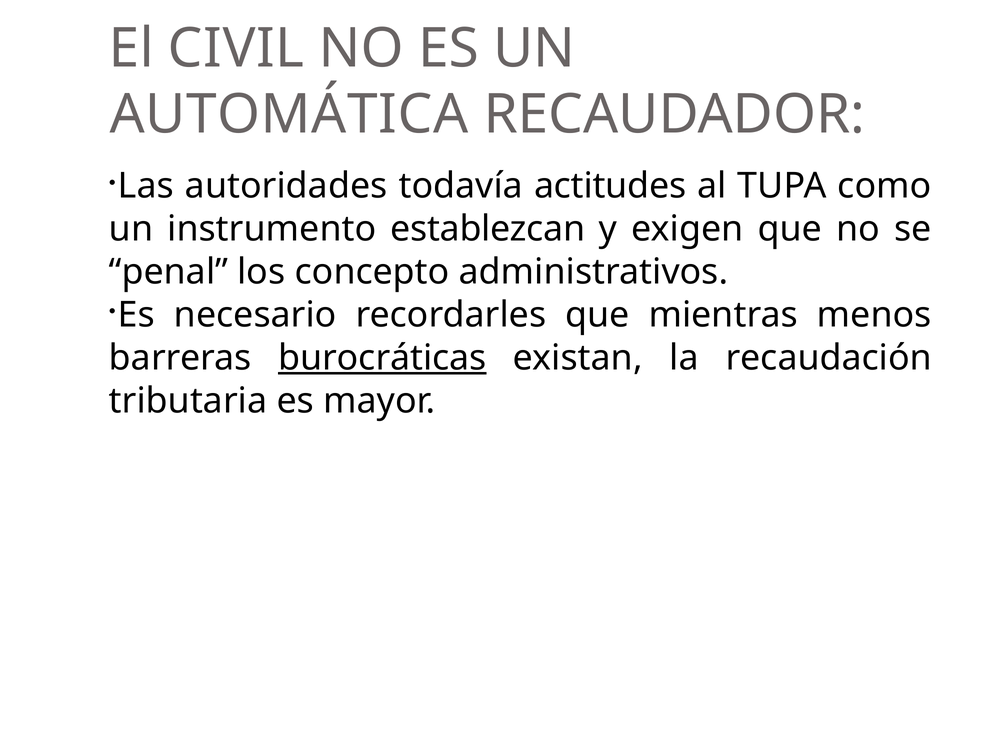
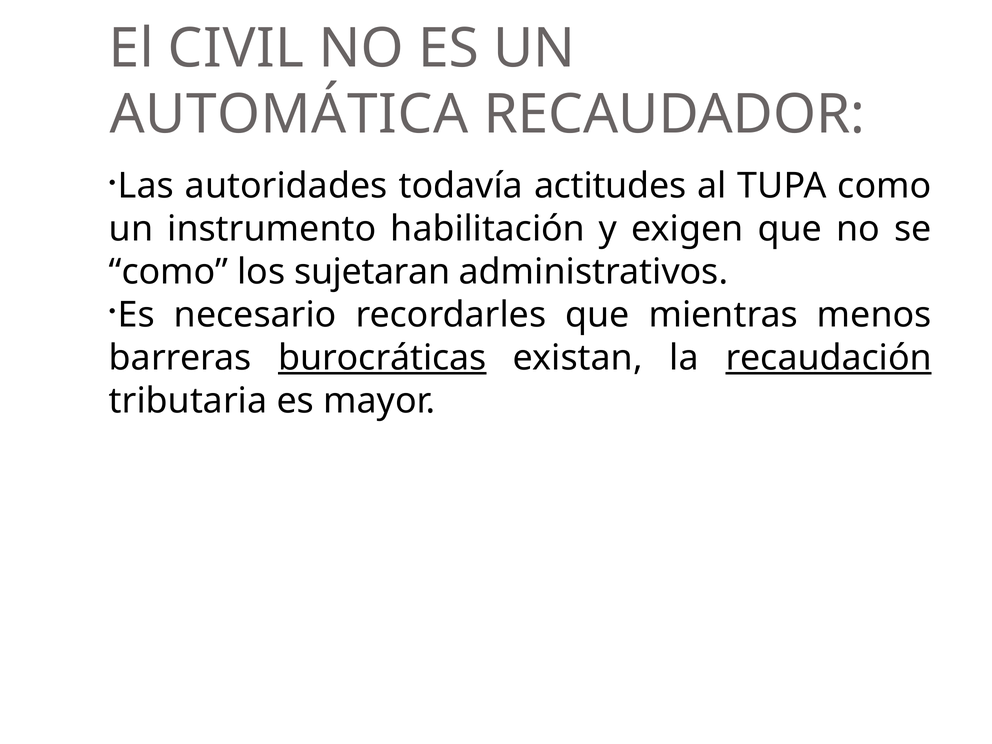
establezcan: establezcan -> habilitación (488, 229)
penal: penal -> como (169, 272)
concepto: concepto -> sujetaran (372, 272)
recaudación underline: none -> present (829, 358)
